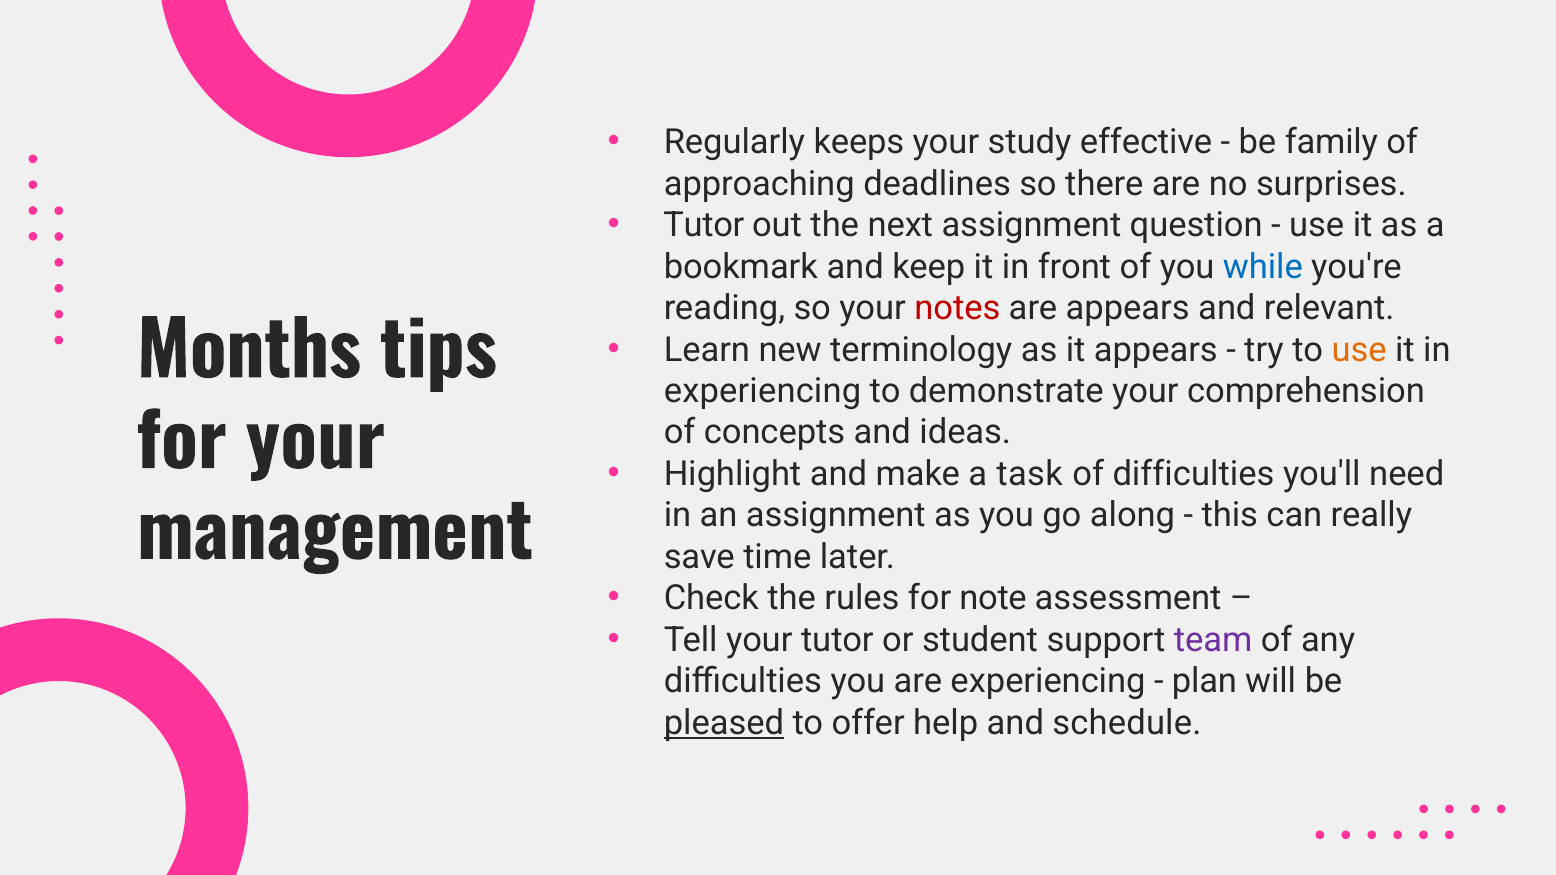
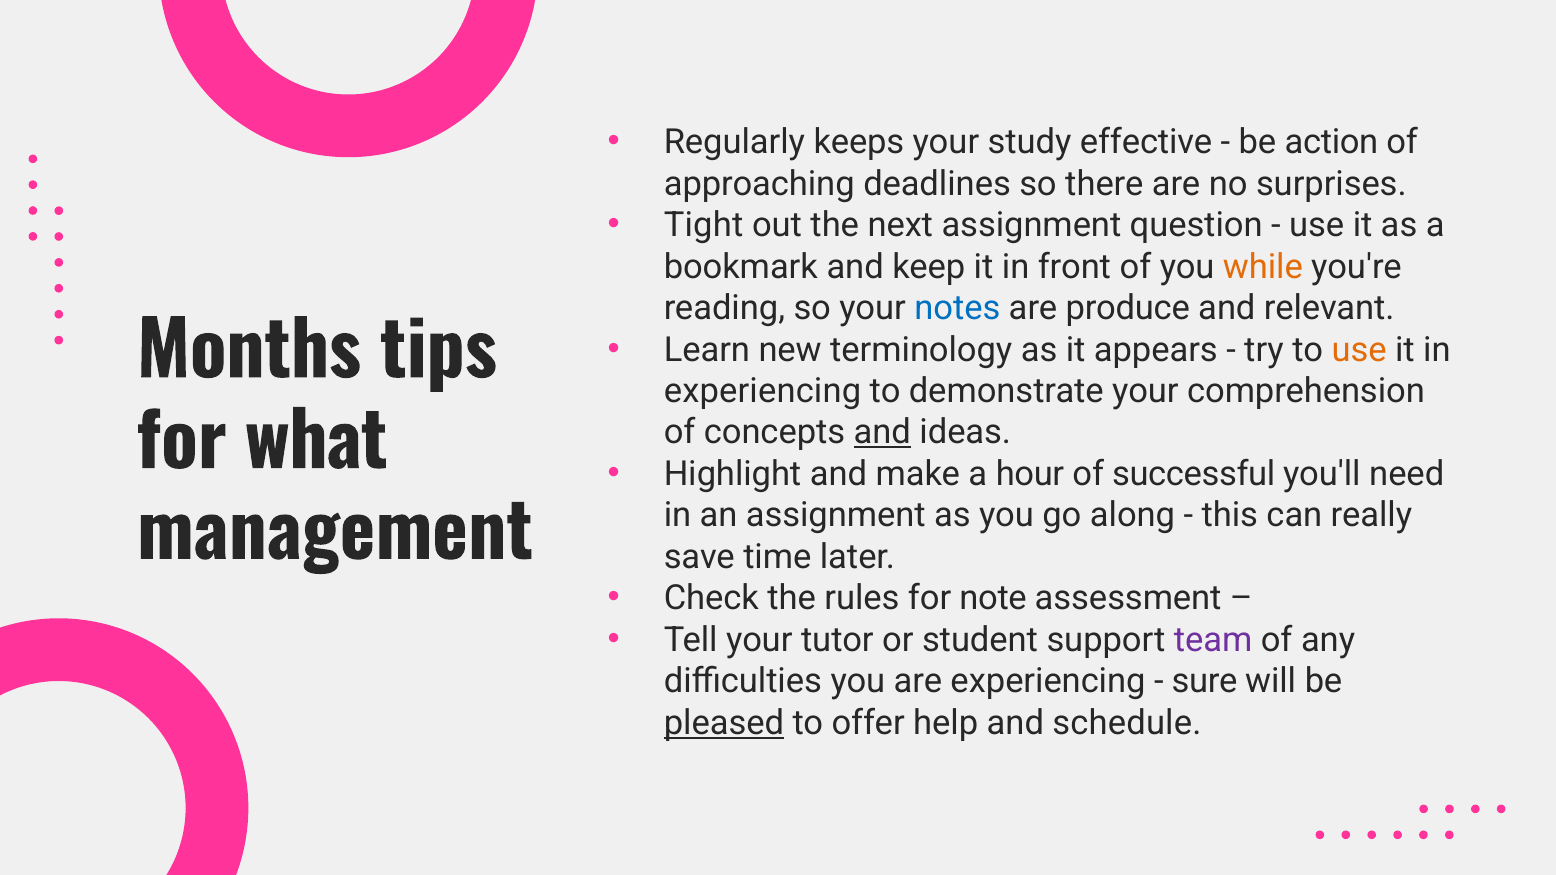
family: family -> action (1331, 142)
Tutor: Tutor -> Tight (704, 225)
while colour: blue -> orange (1263, 267)
notes colour: red -> blue (957, 308)
are appears: appears -> produce (1128, 308)
for your: your -> what (316, 443)
and underline: none -> present (882, 433)
task: task -> hour (1030, 474)
of difficulties: difficulties -> successful (1194, 474)
plan: plan -> sure (1205, 682)
